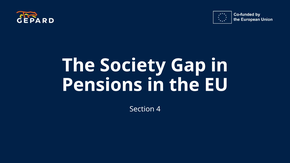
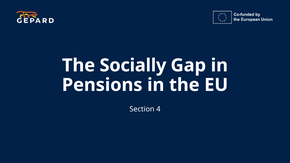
Society: Society -> Socially (133, 65)
